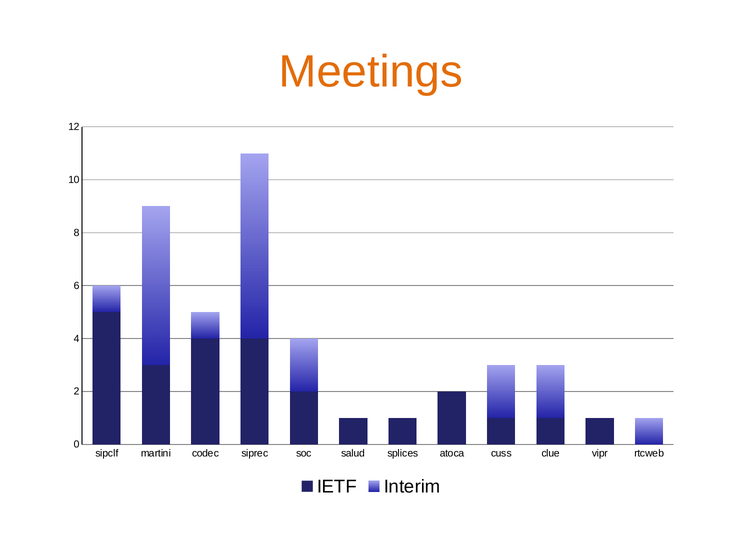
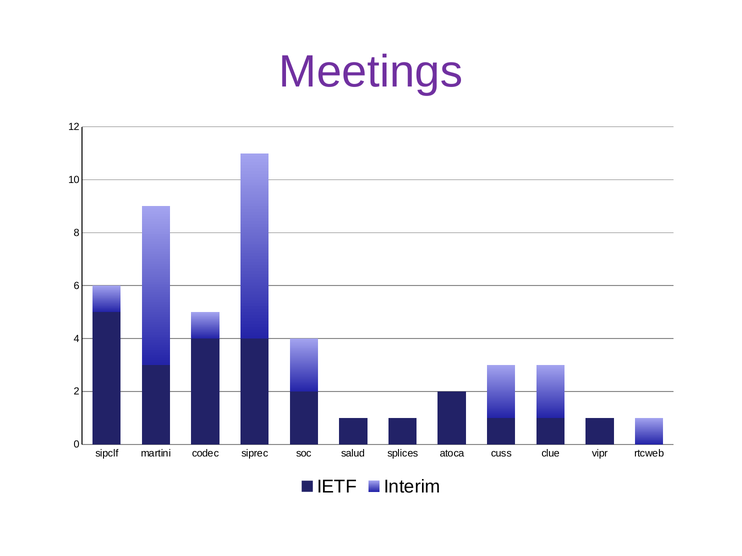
Meetings colour: orange -> purple (371, 72)
